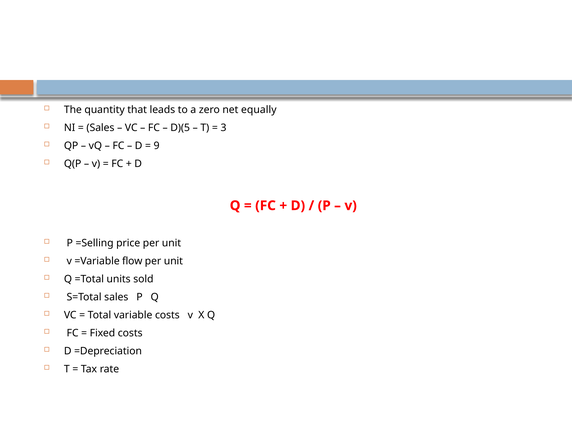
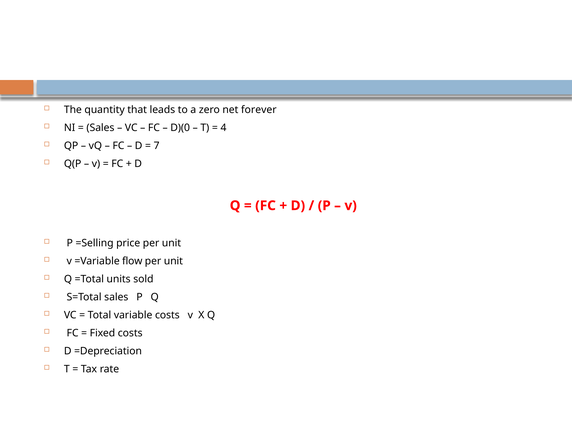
equally: equally -> forever (259, 110)
D)(5: D)(5 -> D)(0 (180, 128)
3: 3 -> 4 (223, 128)
9: 9 -> 7 (157, 146)
